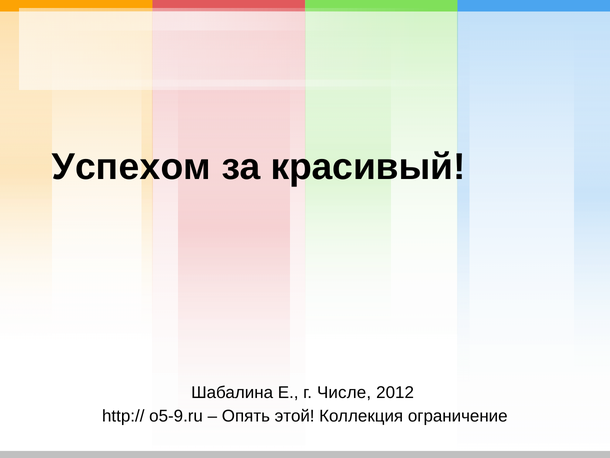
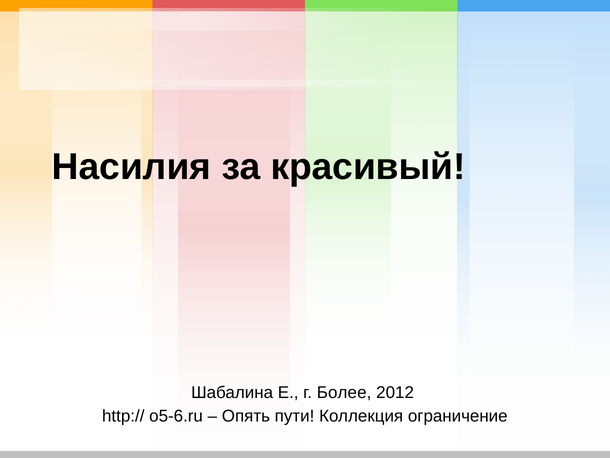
Успехом: Успехом -> Насилия (131, 167)
Числе: Числе -> Более (344, 392)
o5-9.ru: o5-9.ru -> o5-6.ru (176, 416)
этой: этой -> пути (295, 416)
